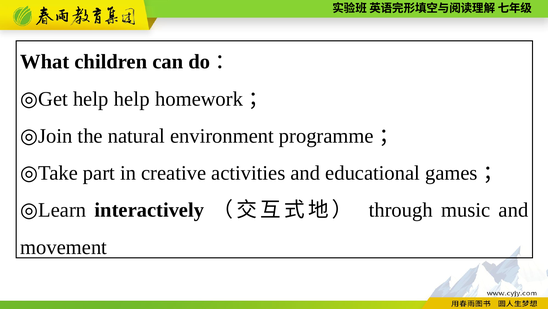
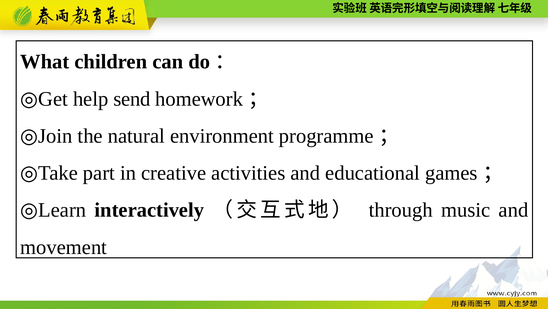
help help: help -> send (132, 99)
